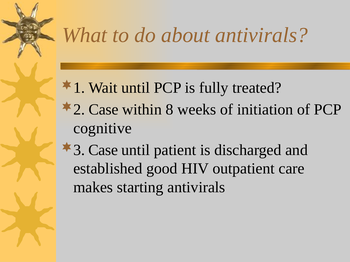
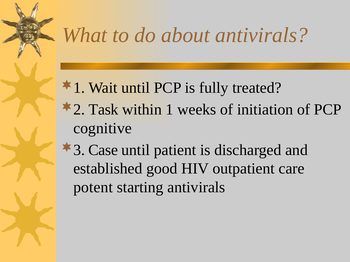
Case: Case -> Task (104, 110)
8: 8 -> 1 (170, 110)
makes: makes -> potent (93, 188)
